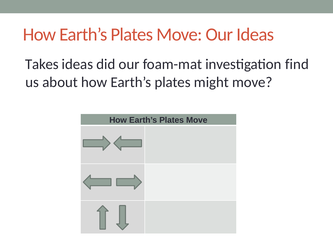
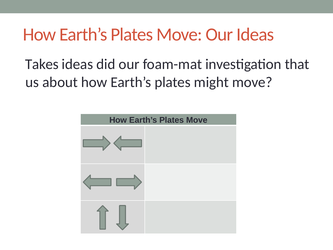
find: find -> that (297, 64)
